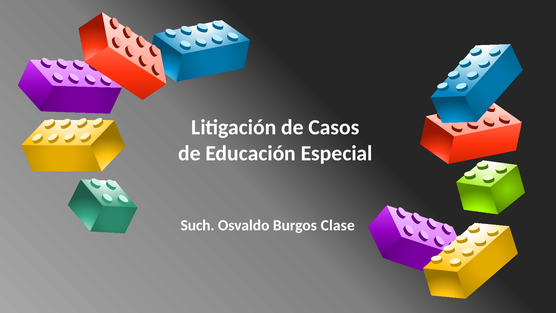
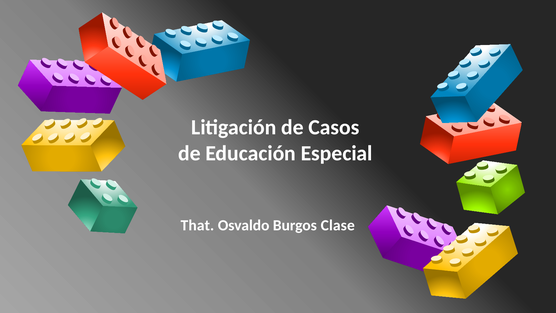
Such: Such -> That (197, 225)
